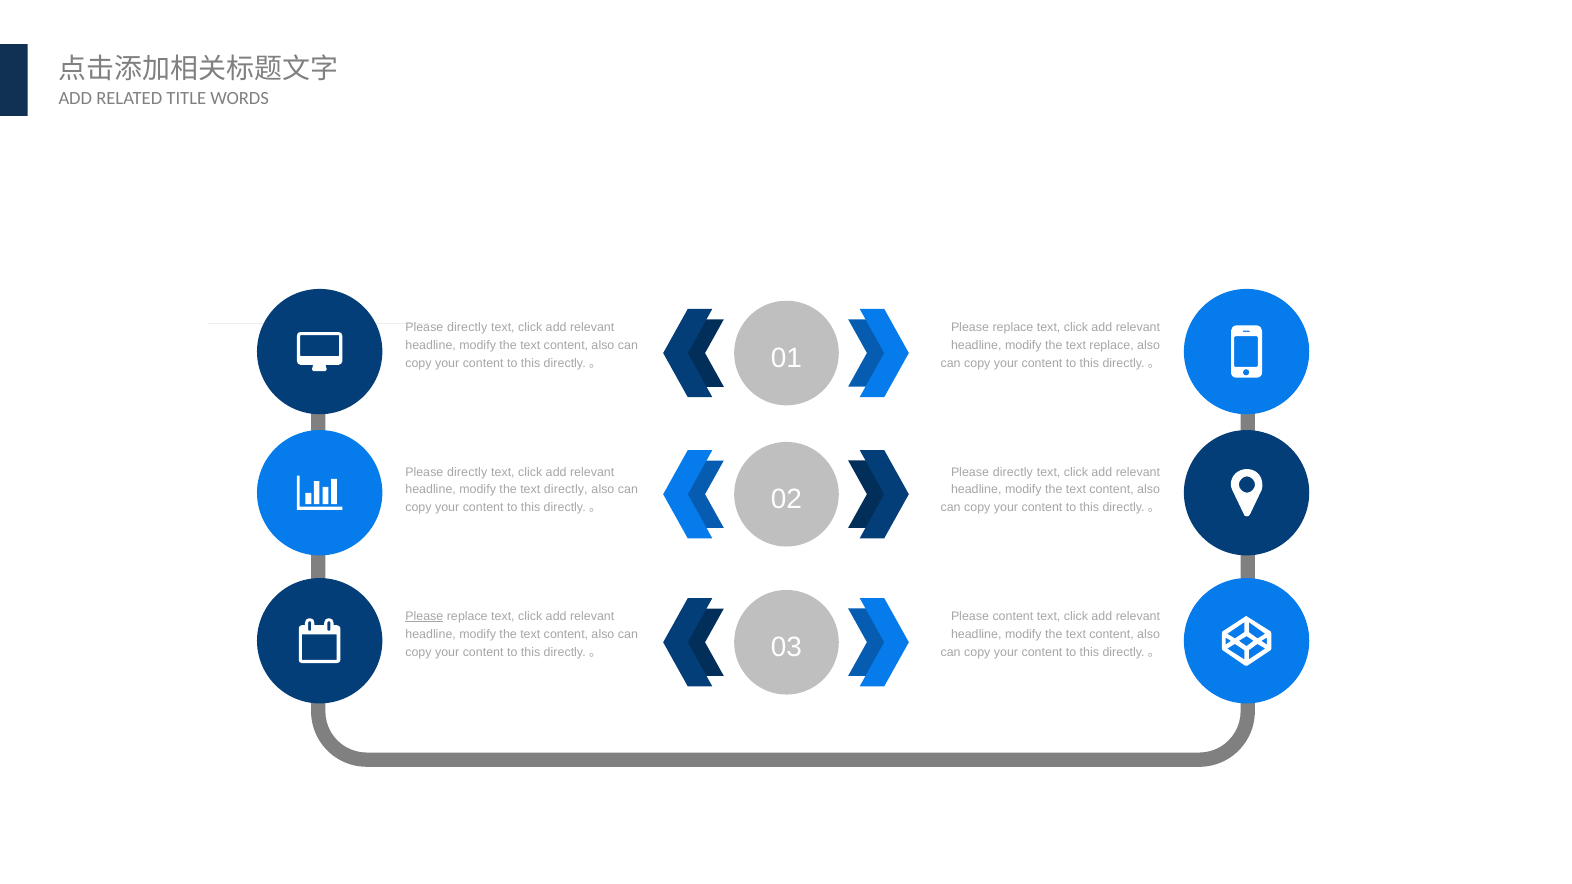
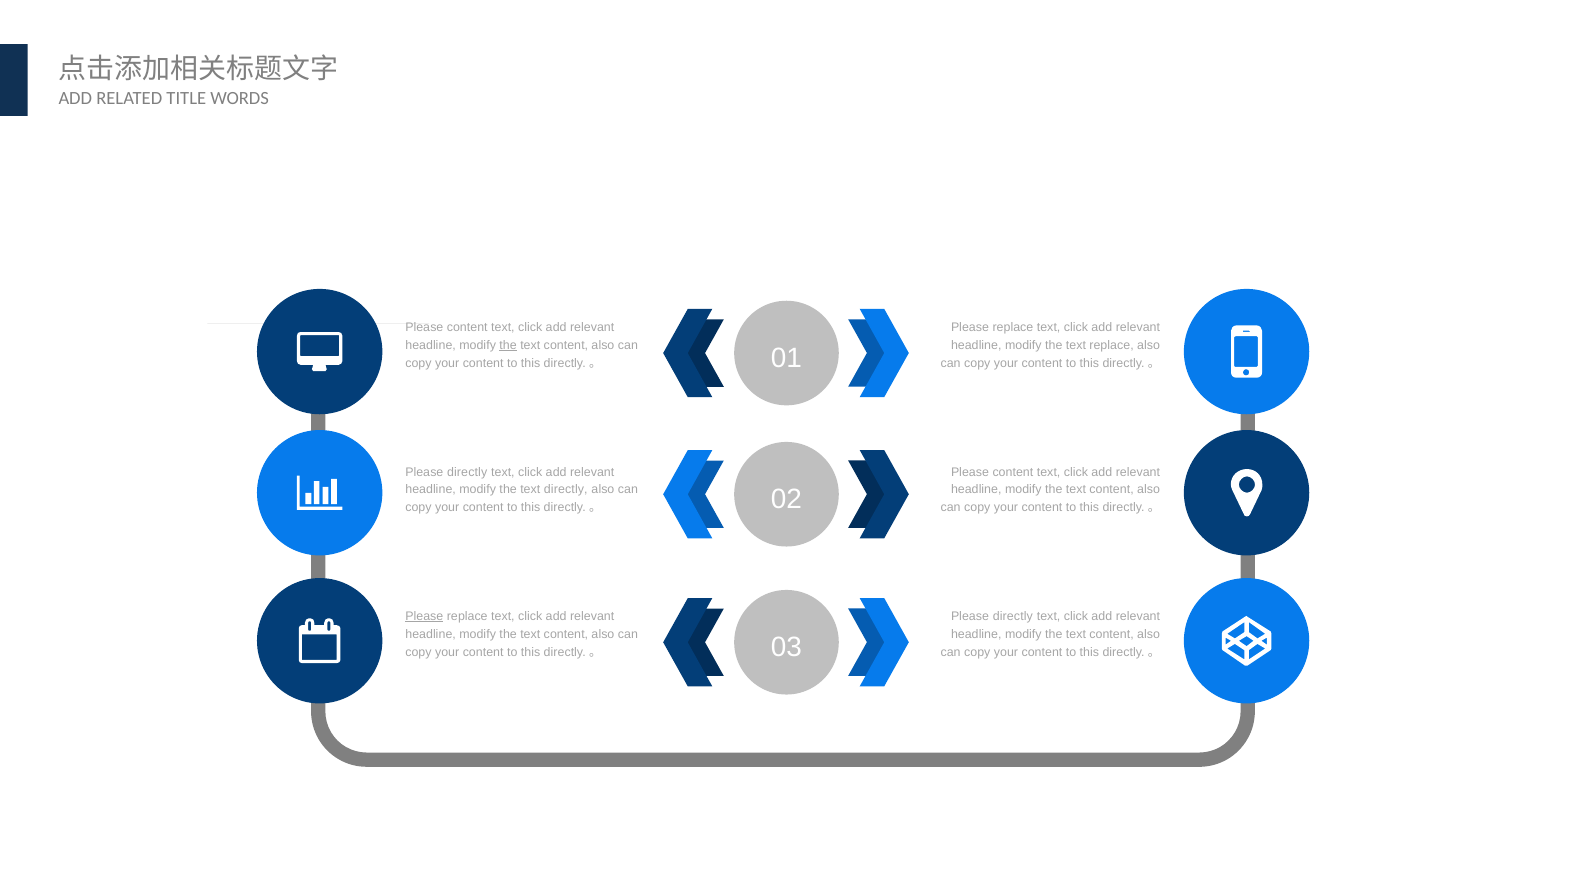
directly: directly -> content (467, 327)
the underline: none -> present (508, 345)
directly: directly -> content (1013, 472)
content: content -> directly (1013, 617)
